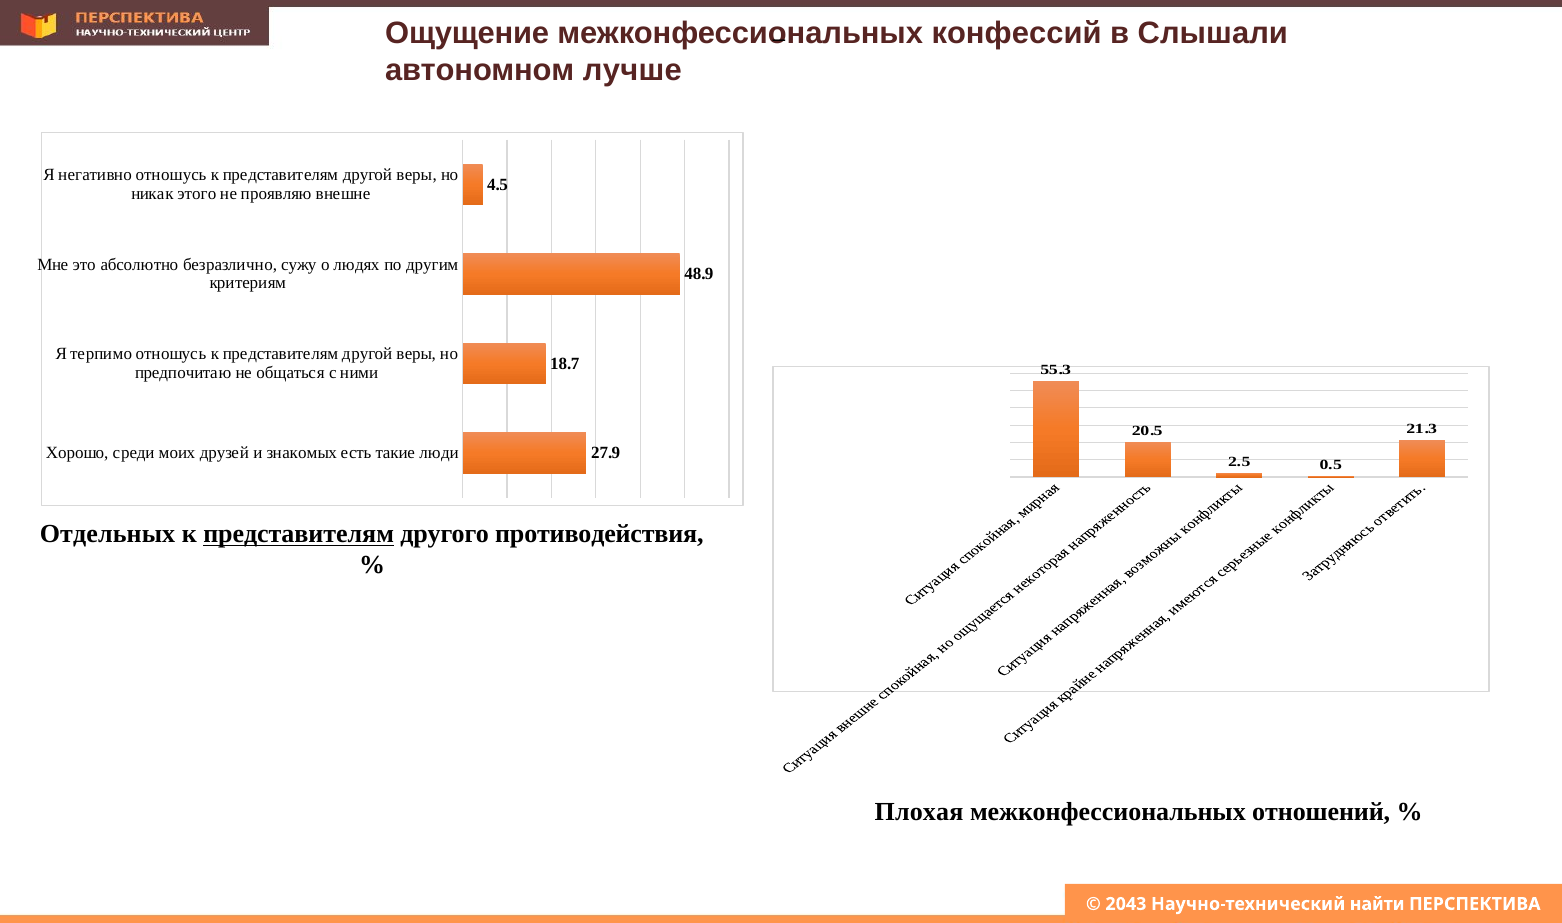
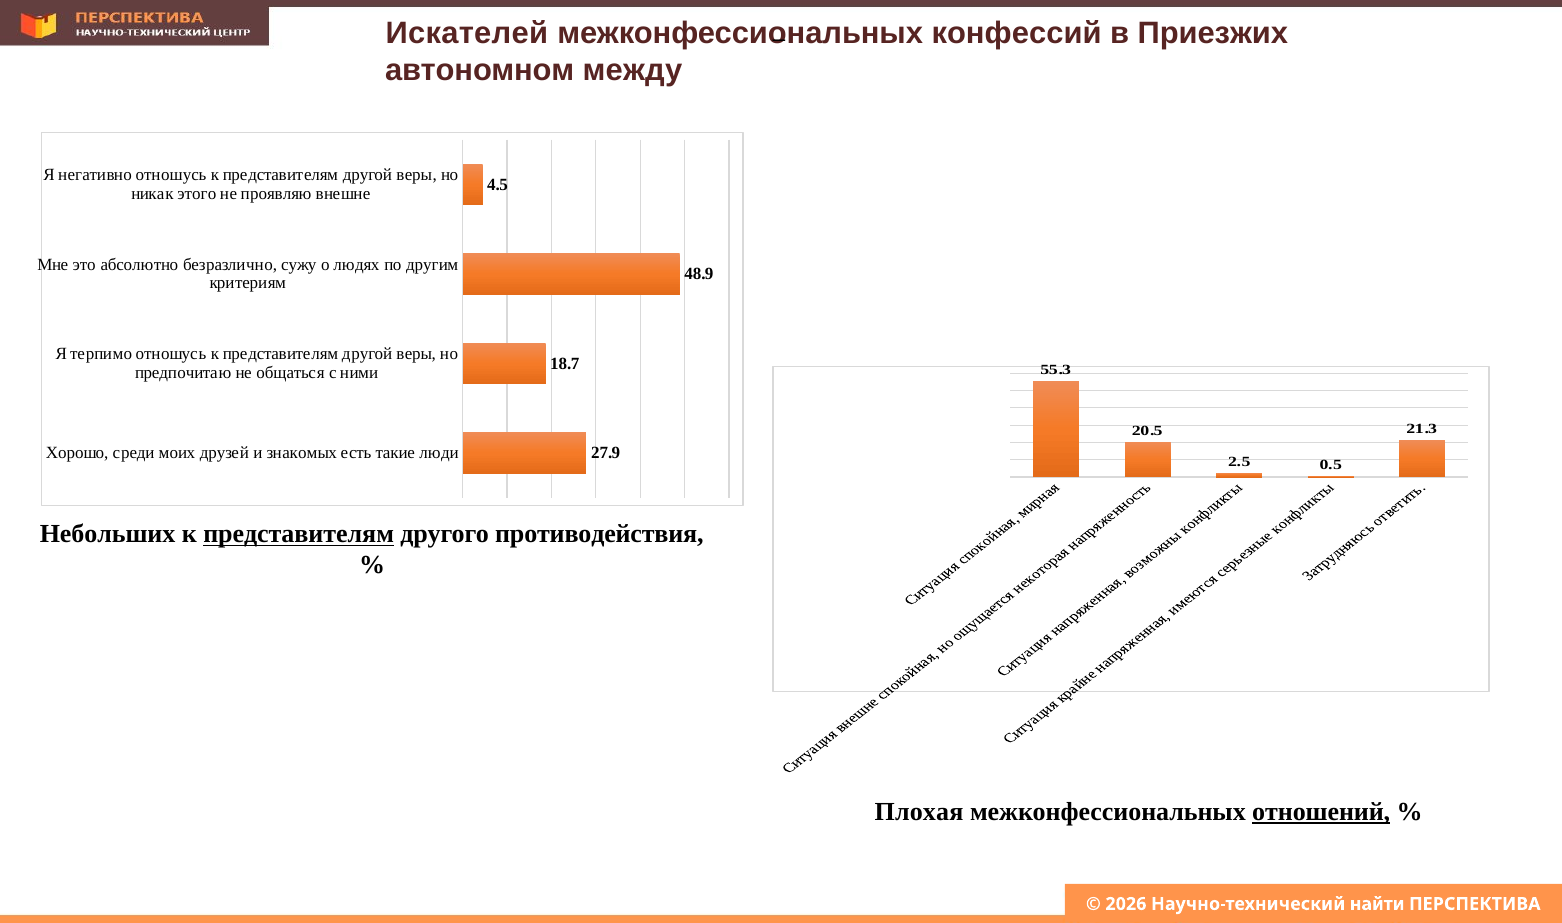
Ощущение: Ощущение -> Искателей (467, 33)
Слышали: Слышали -> Приезжих (1213, 33)
лучше: лучше -> между (632, 70)
Отдельных: Отдельных -> Небольших (108, 534)
отношений underline: none -> present (1321, 811)
2043: 2043 -> 2026 (1126, 904)
